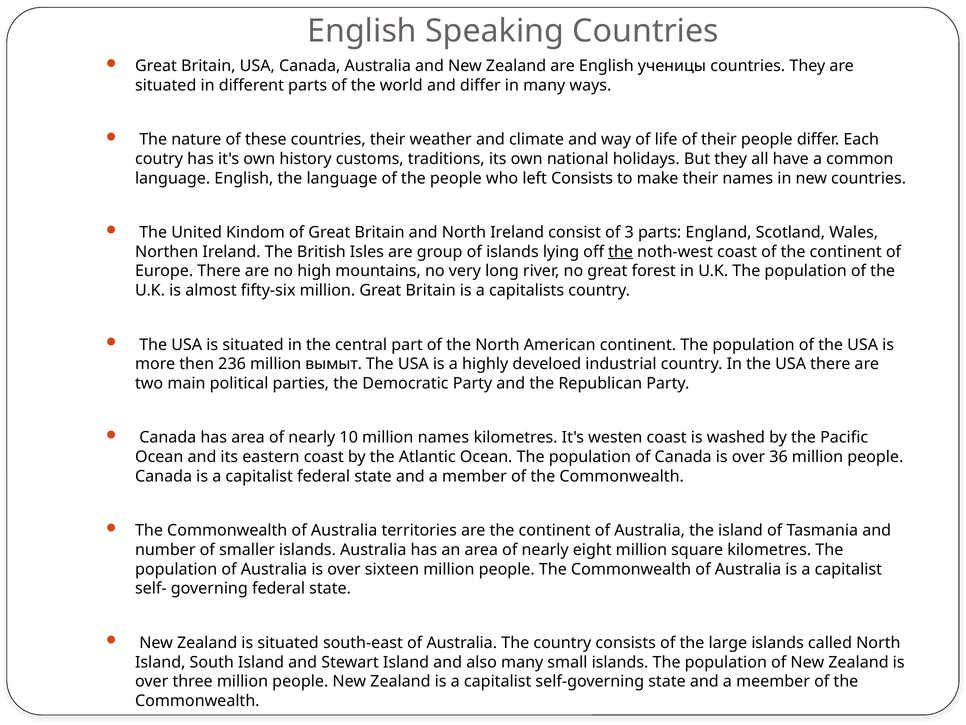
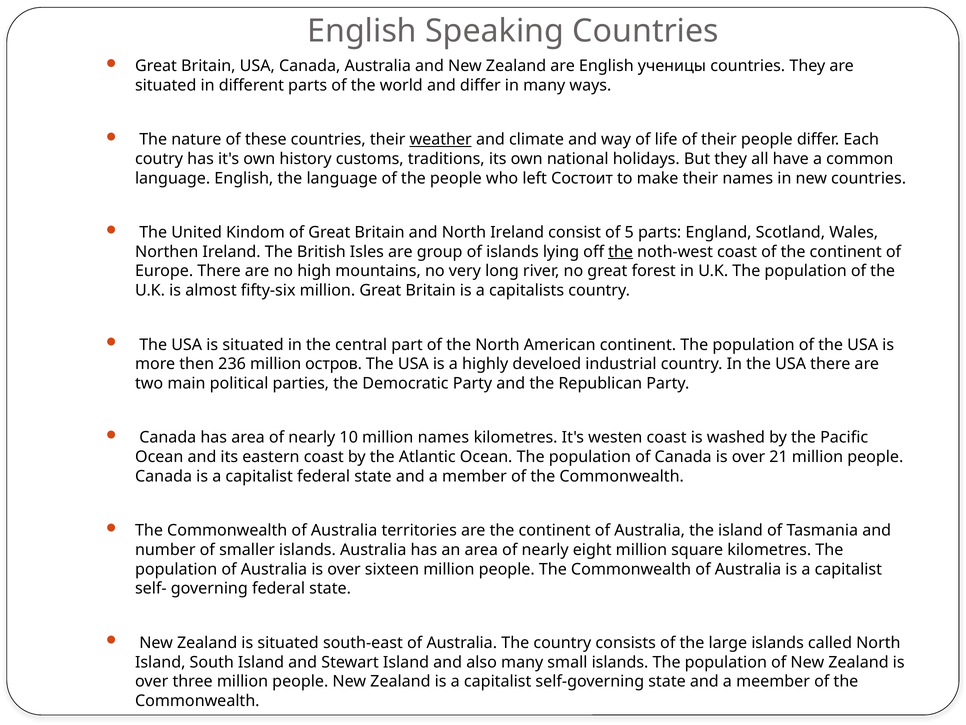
weather underline: none -> present (441, 139)
left Consists: Consists -> Состоит (582, 178)
3: 3 -> 5 (629, 232)
вымыт: вымыт -> остров (334, 364)
36: 36 -> 21 (779, 457)
